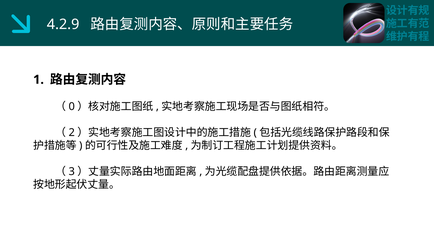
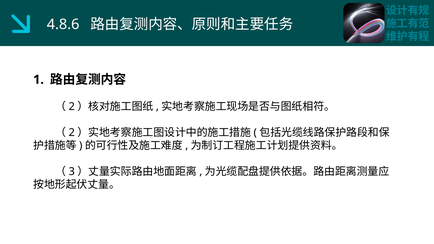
4.2.9: 4.2.9 -> 4.8.6 (63, 25)
0: 0 -> 2 (72, 107)
